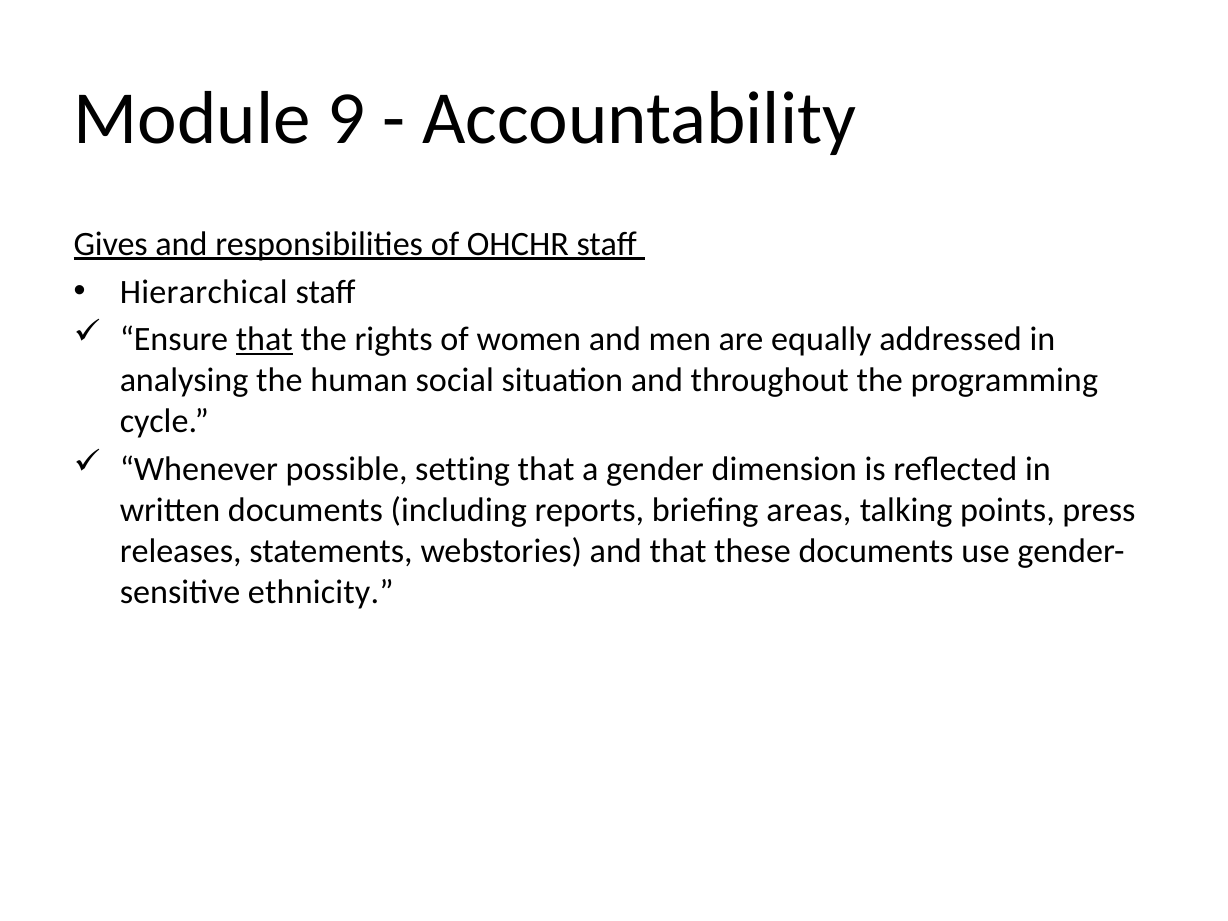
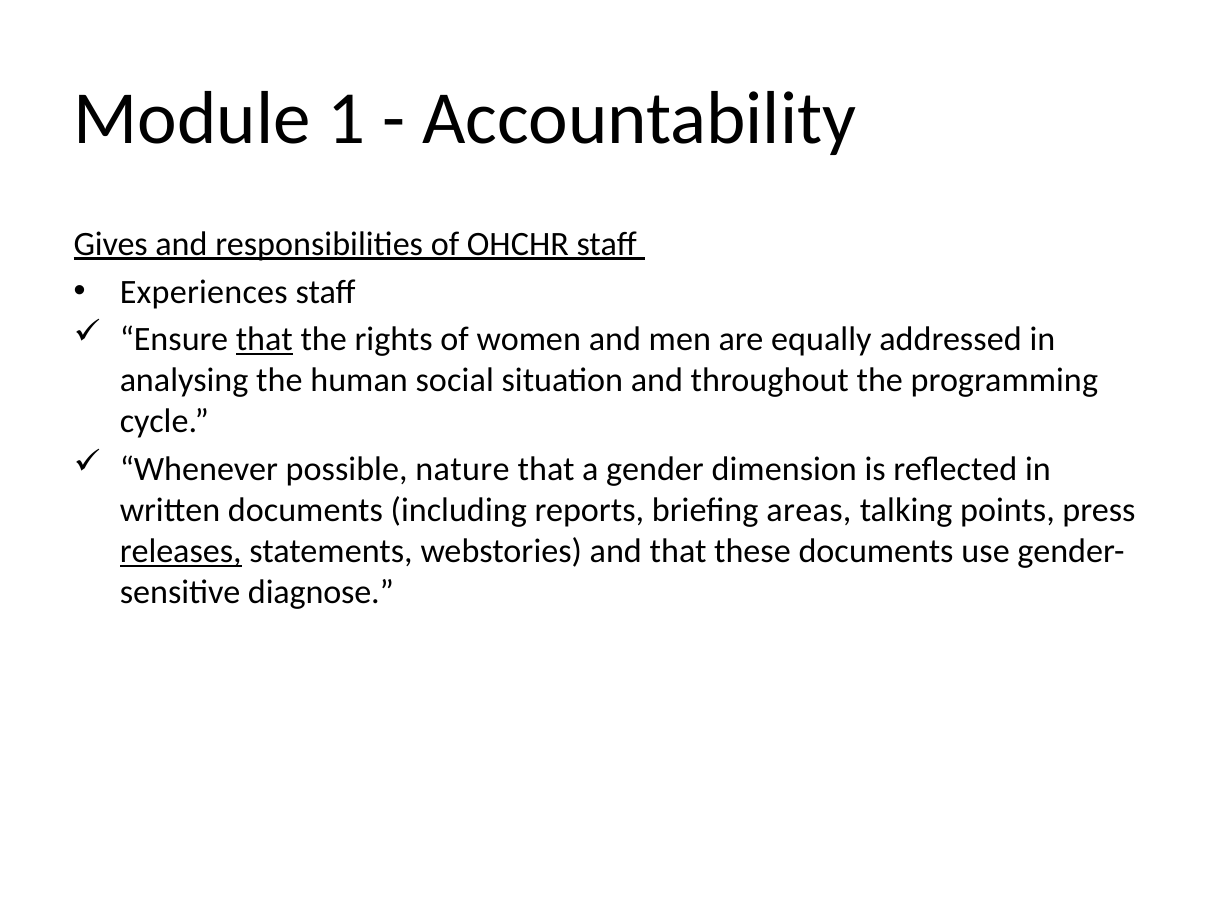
9: 9 -> 1 (347, 119)
Hierarchical: Hierarchical -> Experiences (204, 292)
setting: setting -> nature (462, 469)
releases underline: none -> present (181, 551)
ethnicity: ethnicity -> diagnose (321, 592)
